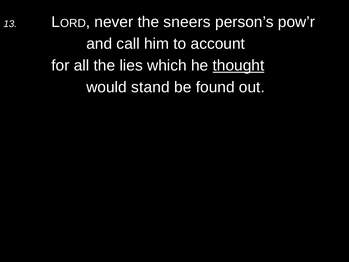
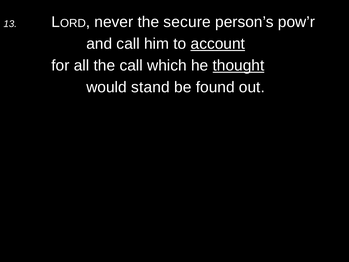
sneers: sneers -> secure (187, 22)
account underline: none -> present (218, 44)
the lies: lies -> call (131, 66)
